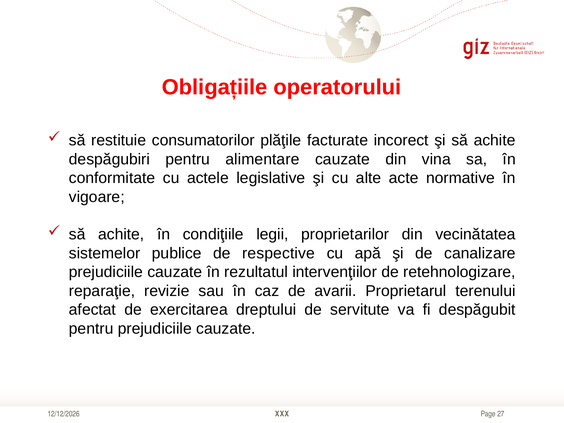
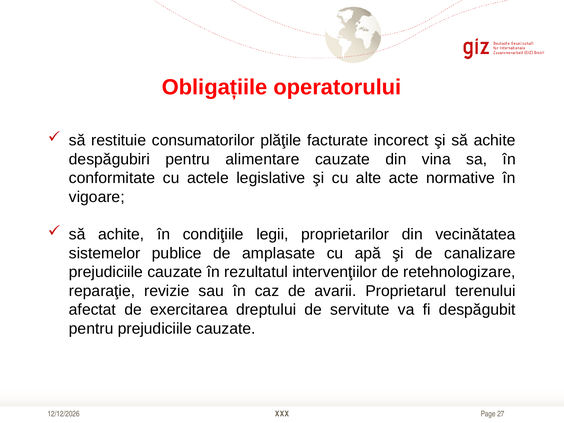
respective: respective -> amplasate (279, 253)
